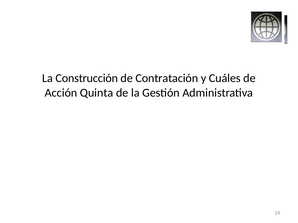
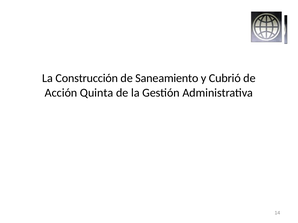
Contratación: Contratación -> Saneamiento (167, 78)
Cuáles: Cuáles -> Cubrió (225, 78)
